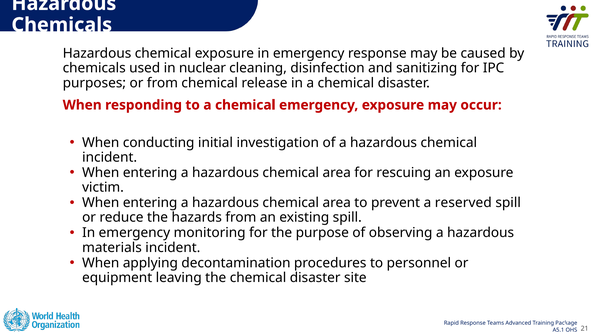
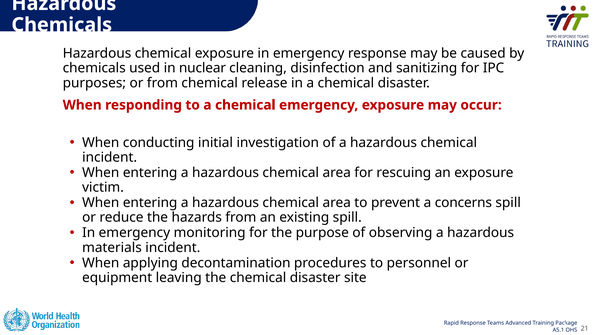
reserved: reserved -> concerns (463, 203)
